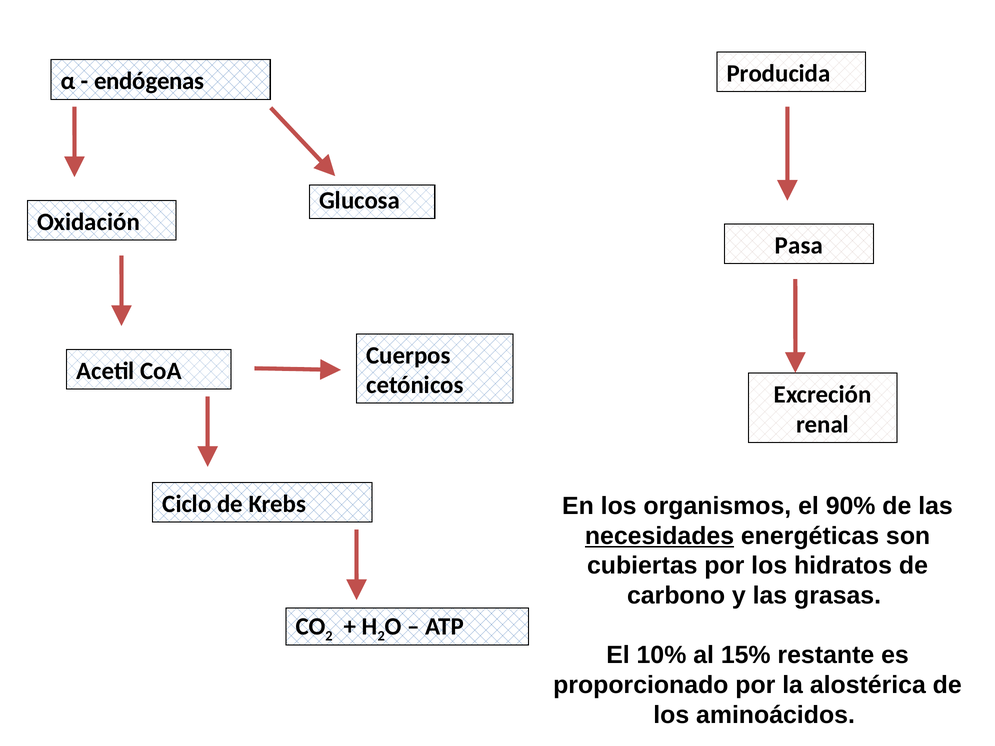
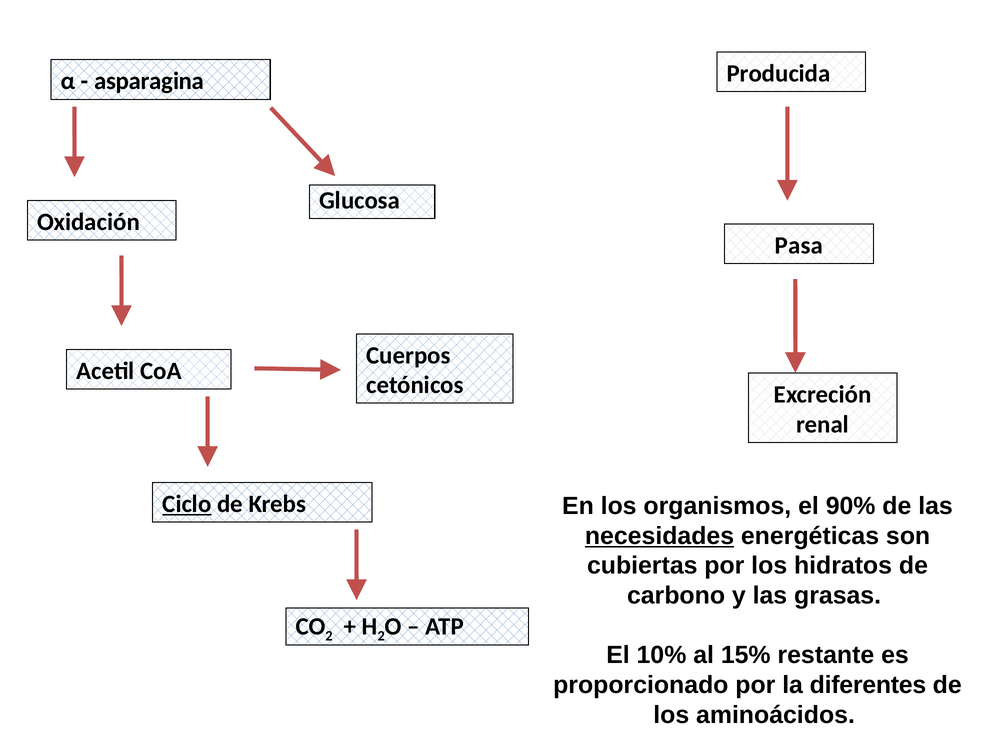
endógenas: endógenas -> asparagina (149, 81)
Ciclo underline: none -> present (187, 504)
alostérica: alostérica -> diferentes (868, 685)
